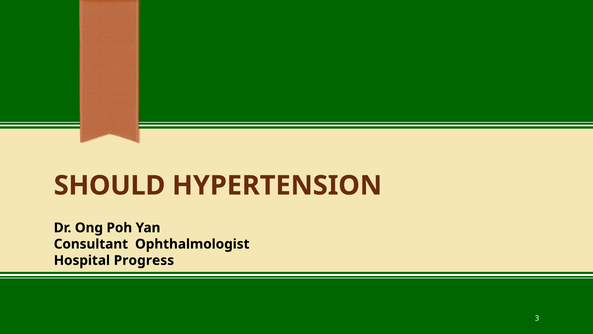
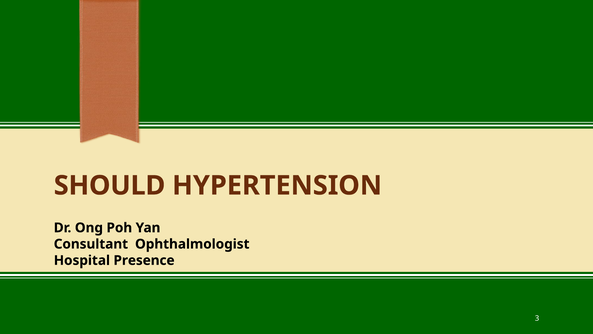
Progress: Progress -> Presence (144, 260)
